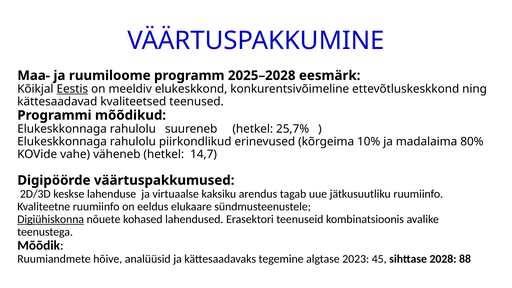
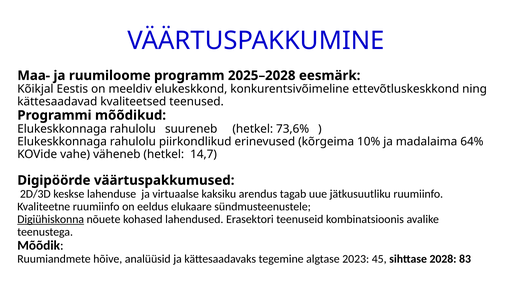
Eestis underline: present -> none (72, 89)
25,7%: 25,7% -> 73,6% (293, 129)
80%: 80% -> 64% (472, 141)
88: 88 -> 83 (465, 259)
